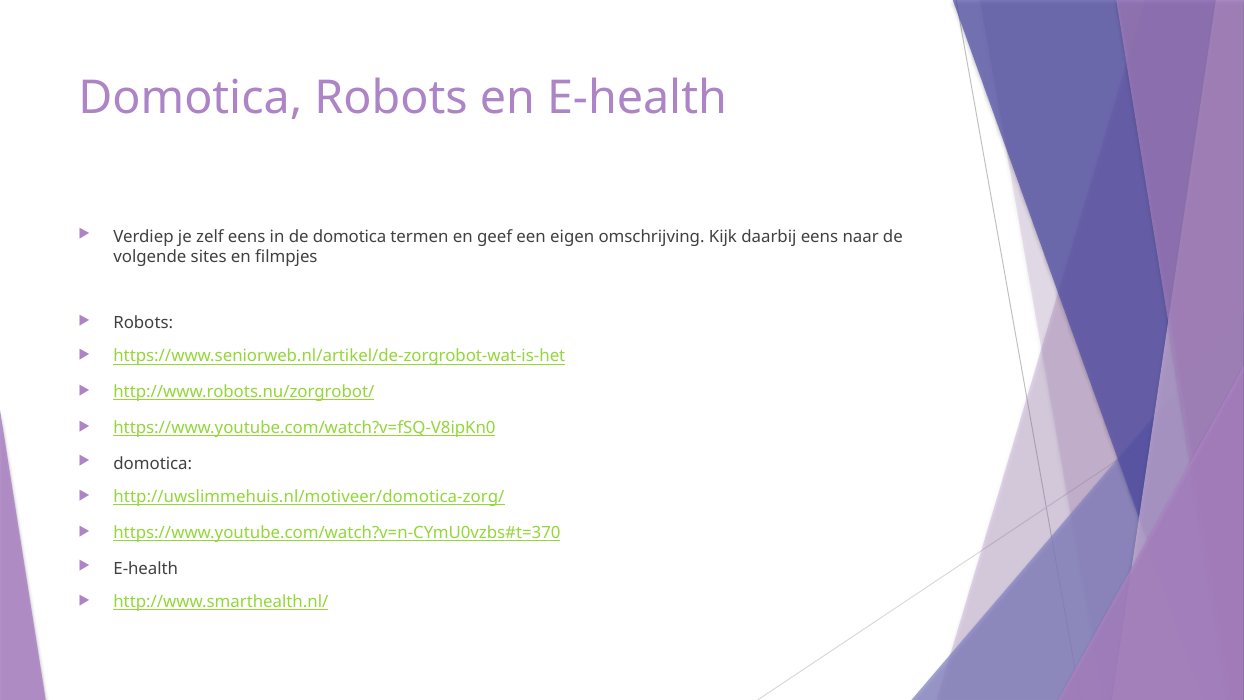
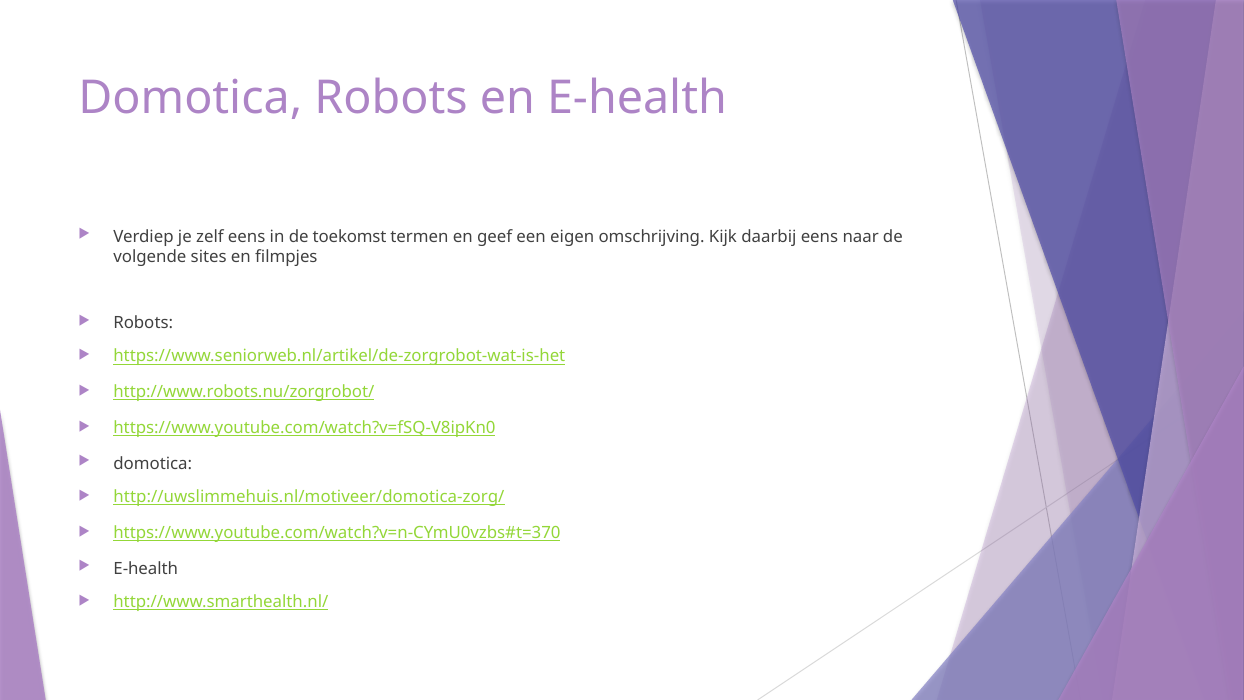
de domotica: domotica -> toekomst (350, 236)
